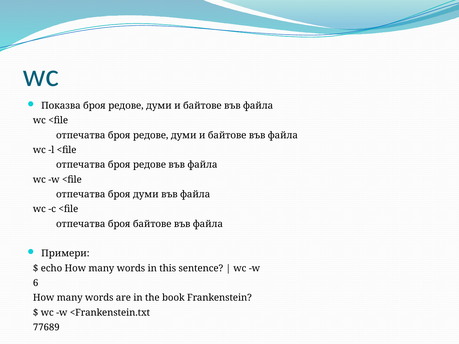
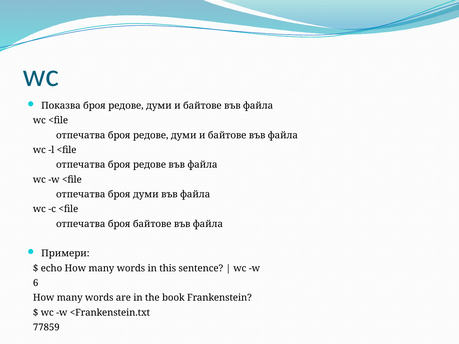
77689: 77689 -> 77859 (46, 328)
